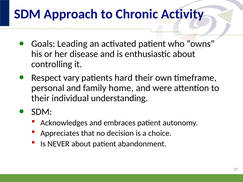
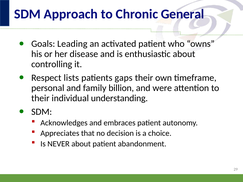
Activity: Activity -> General (183, 14)
vary: vary -> lists (71, 78)
hard: hard -> gaps (124, 78)
home: home -> billion (121, 88)
